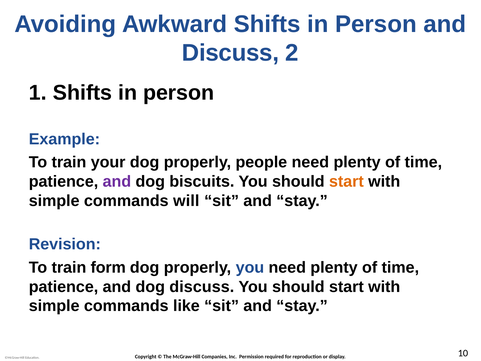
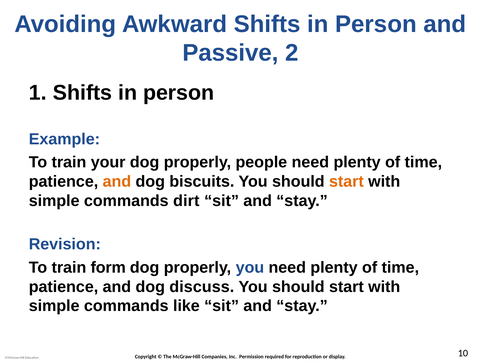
Discuss: Discuss -> Passive (230, 53)
and colour: purple -> orange (117, 181)
will: will -> dirt (186, 201)
